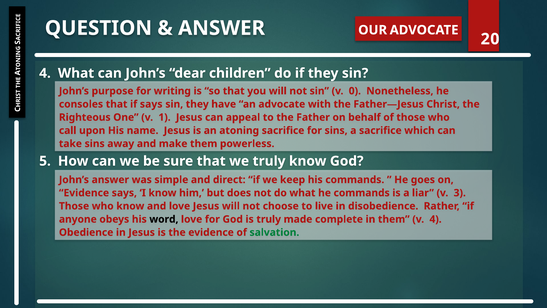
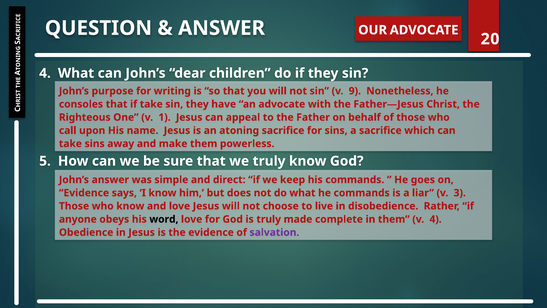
0: 0 -> 9 (355, 91)
if says: says -> take (151, 104)
salvation colour: green -> purple (274, 232)
